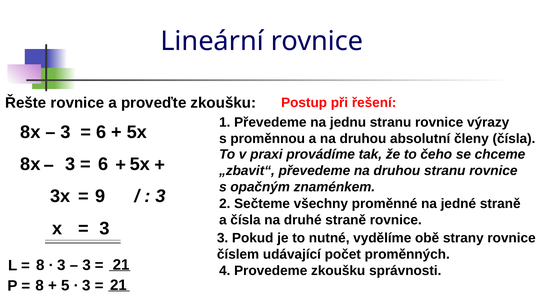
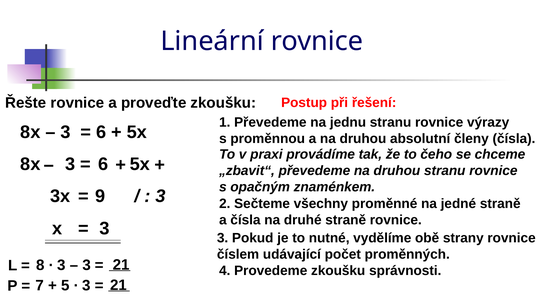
8: 8 -> 7 (40, 285)
